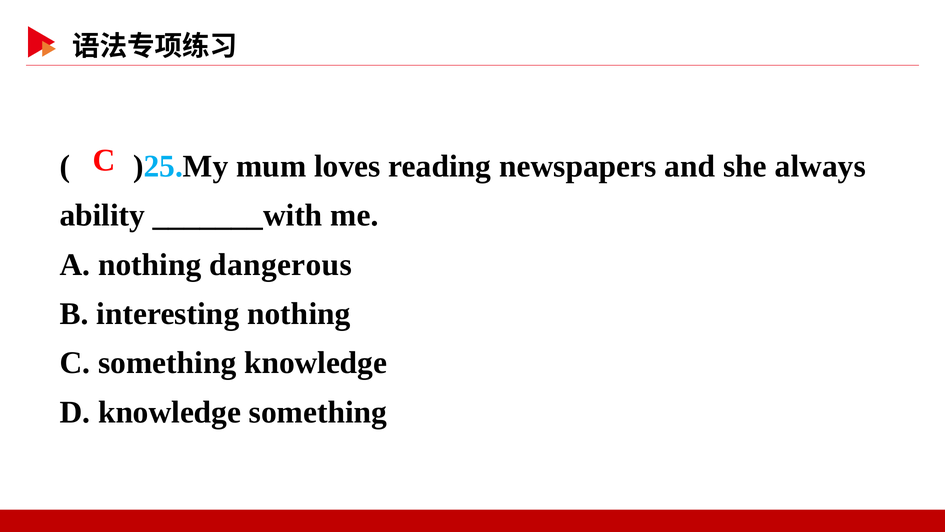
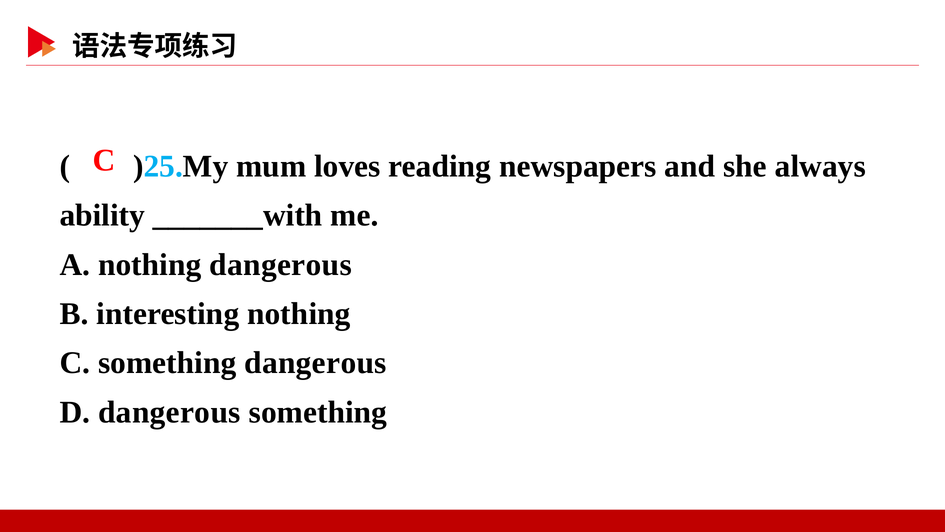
something knowledge: knowledge -> dangerous (315, 363)
D knowledge: knowledge -> dangerous (169, 412)
